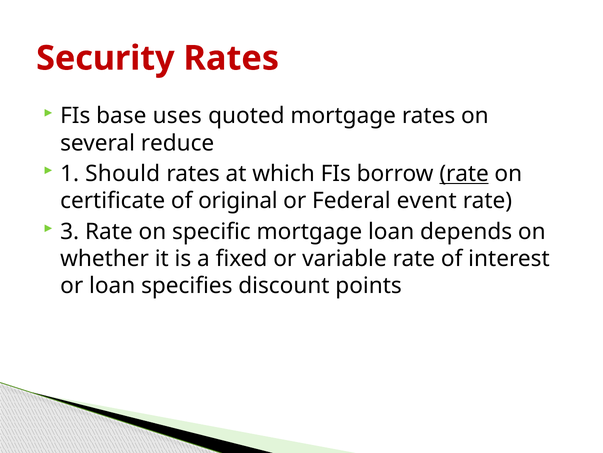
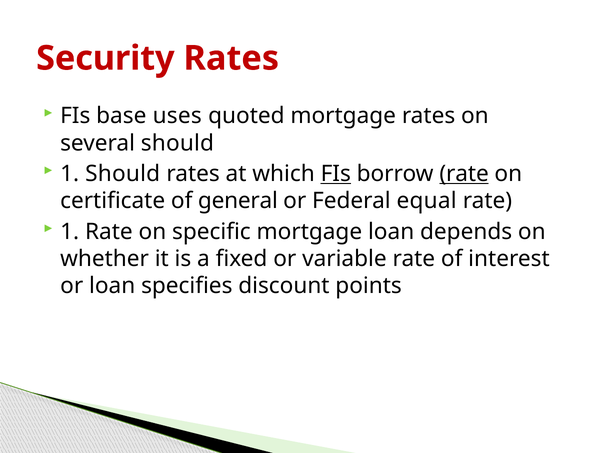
several reduce: reduce -> should (177, 143)
FIs underline: none -> present (336, 173)
original: original -> general (238, 201)
event: event -> equal (427, 201)
3: 3 -> 1 (70, 231)
